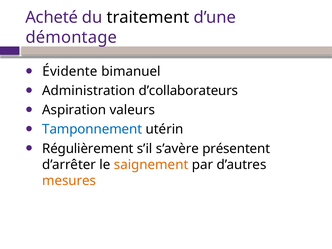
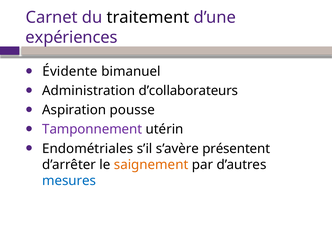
Acheté: Acheté -> Carnet (52, 17)
démontage: démontage -> expériences (71, 37)
valeurs: valeurs -> pousse (132, 110)
Tamponnement colour: blue -> purple (92, 129)
Régulièrement: Régulièrement -> Endométriales (88, 149)
mesures colour: orange -> blue (69, 181)
